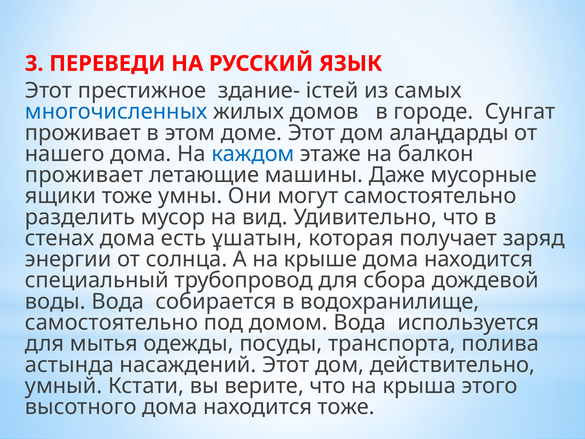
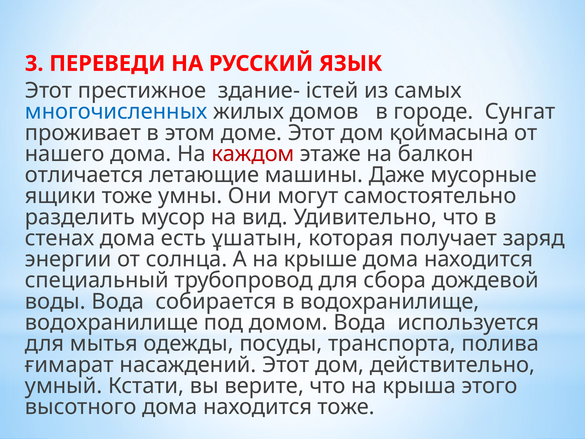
алаңдарды: алаңдарды -> қоймасына (449, 133)
каждом colour: blue -> red (253, 154)
проживает: проживает -> отличается (84, 175)
самостоятельно: самостоятельно -> водохранилище (112, 322)
астында: астында -> ғимарат (69, 365)
